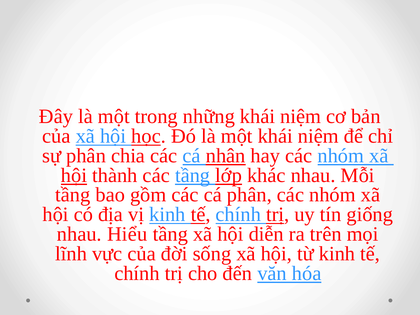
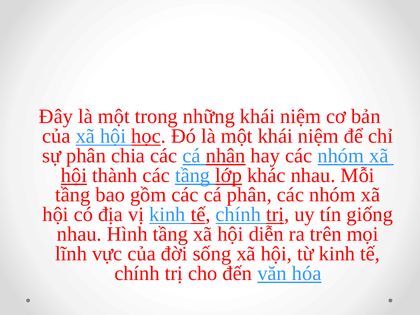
Hiểu: Hiểu -> Hình (127, 234)
